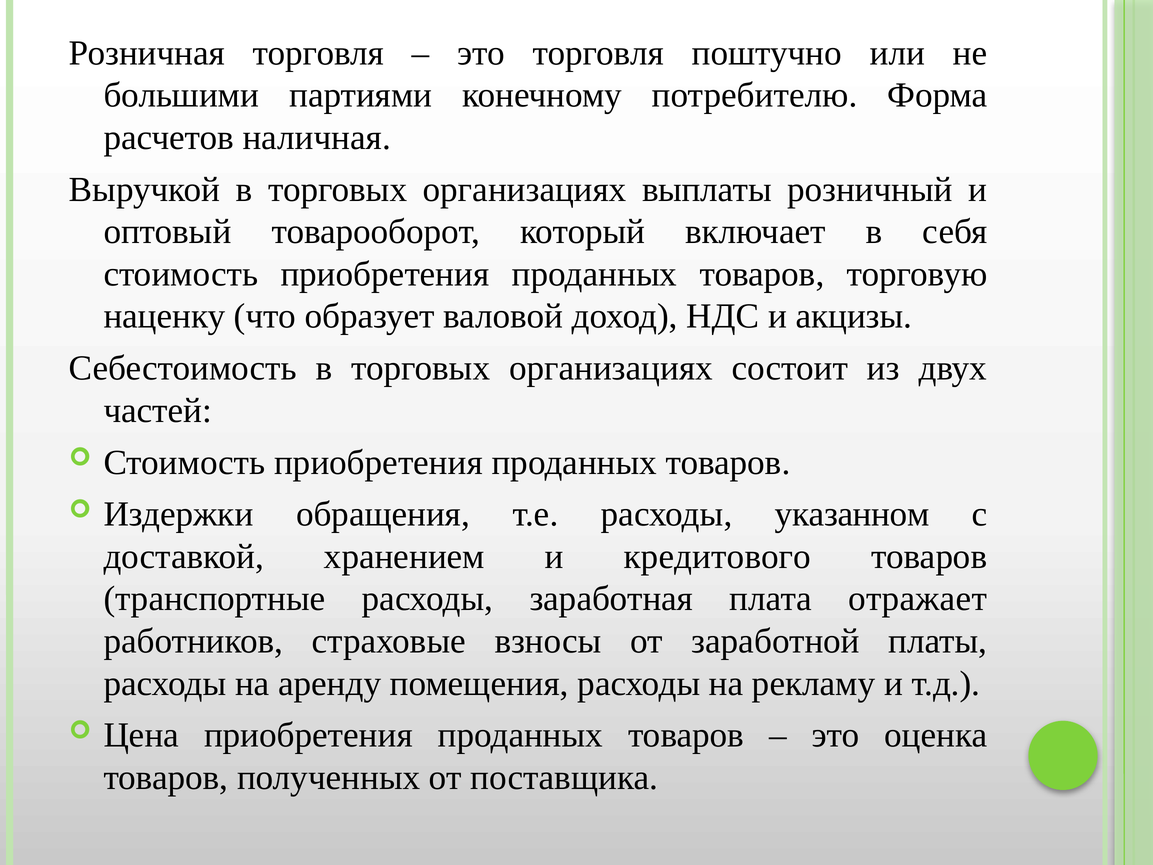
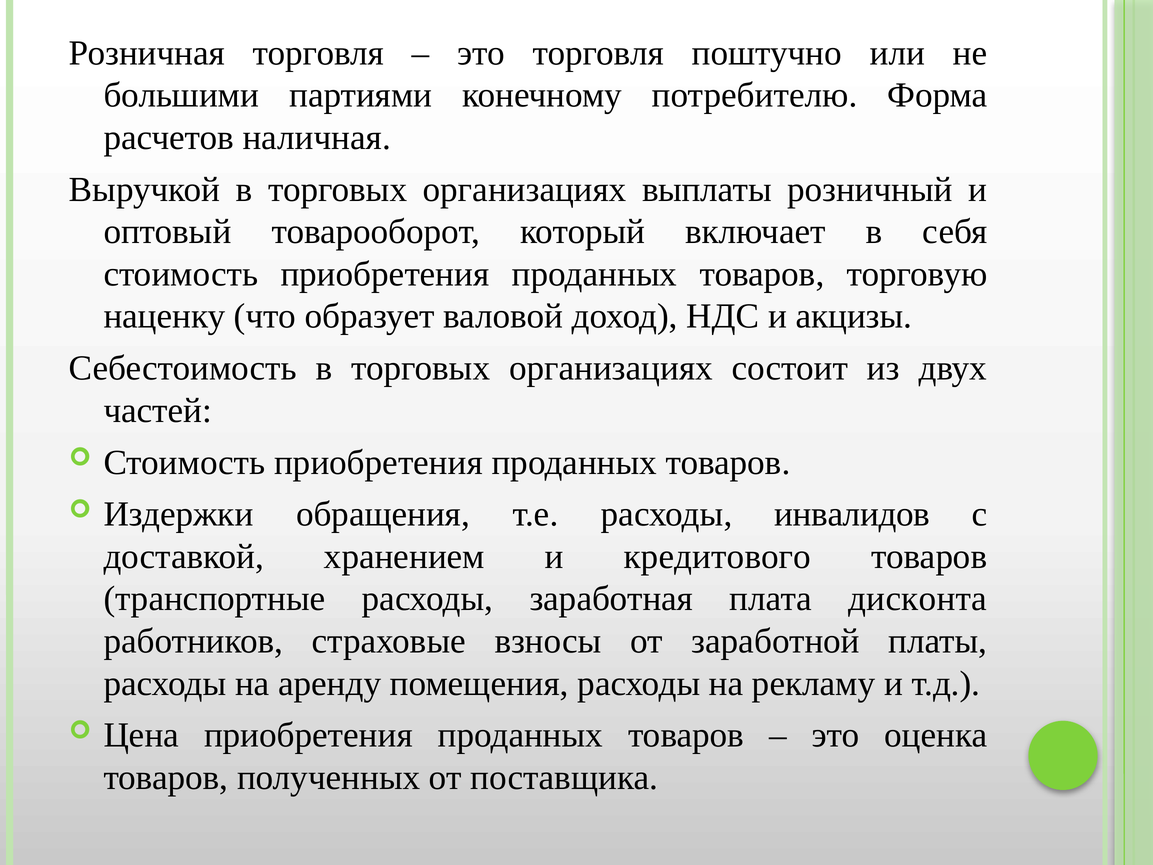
указанном: указанном -> инвалидов (852, 514)
отражает: отражает -> дисконта (918, 599)
